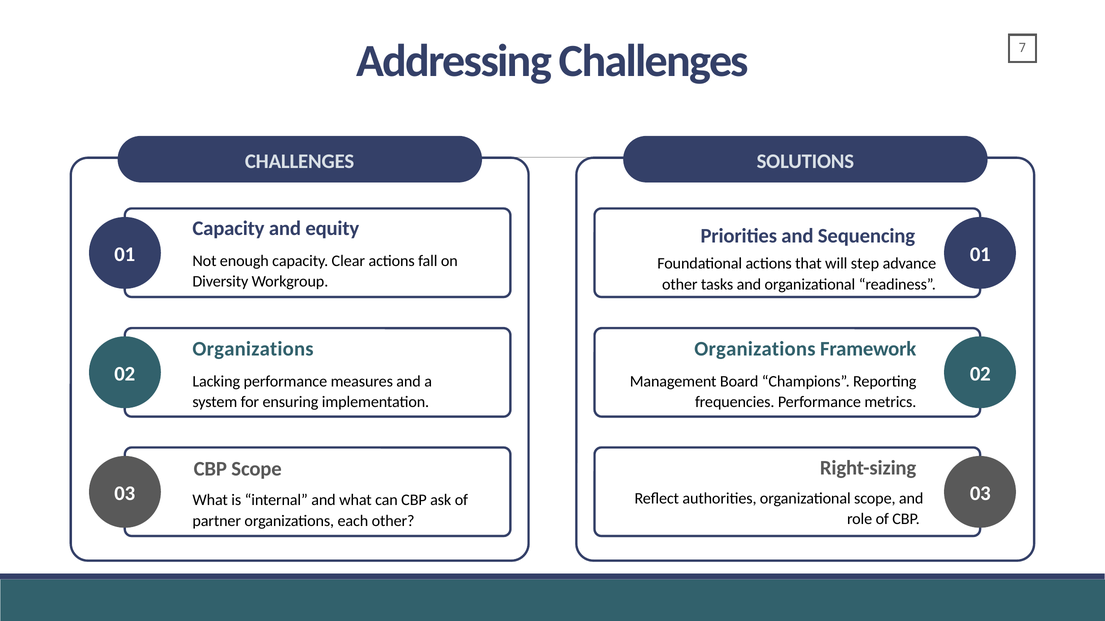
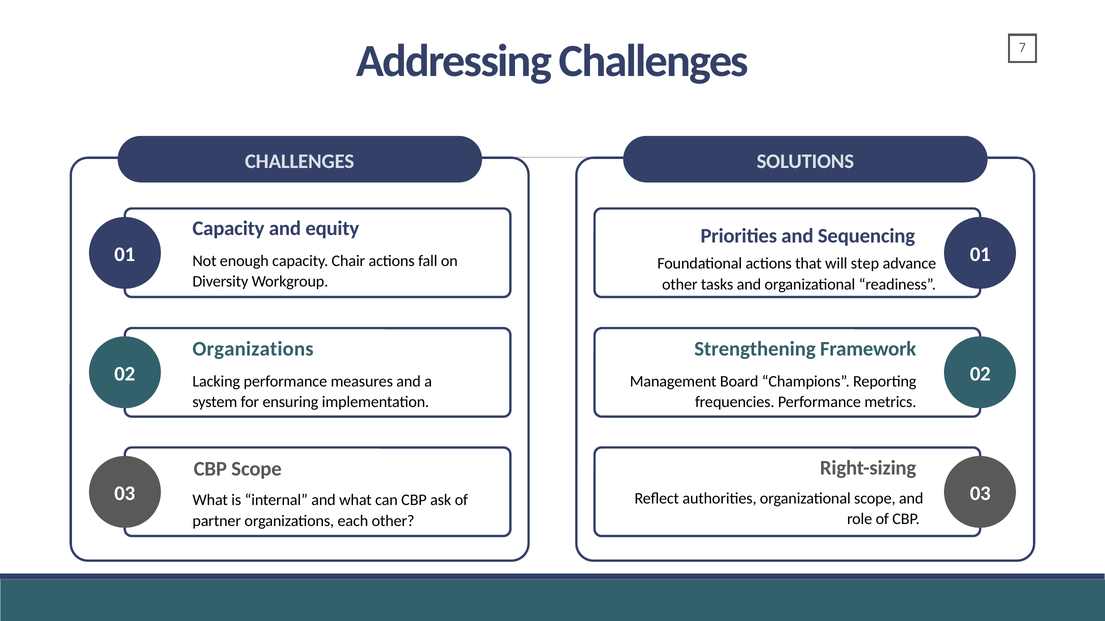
Clear: Clear -> Chair (348, 261)
Organizations: Organizations -> Strengthening (755, 349)
